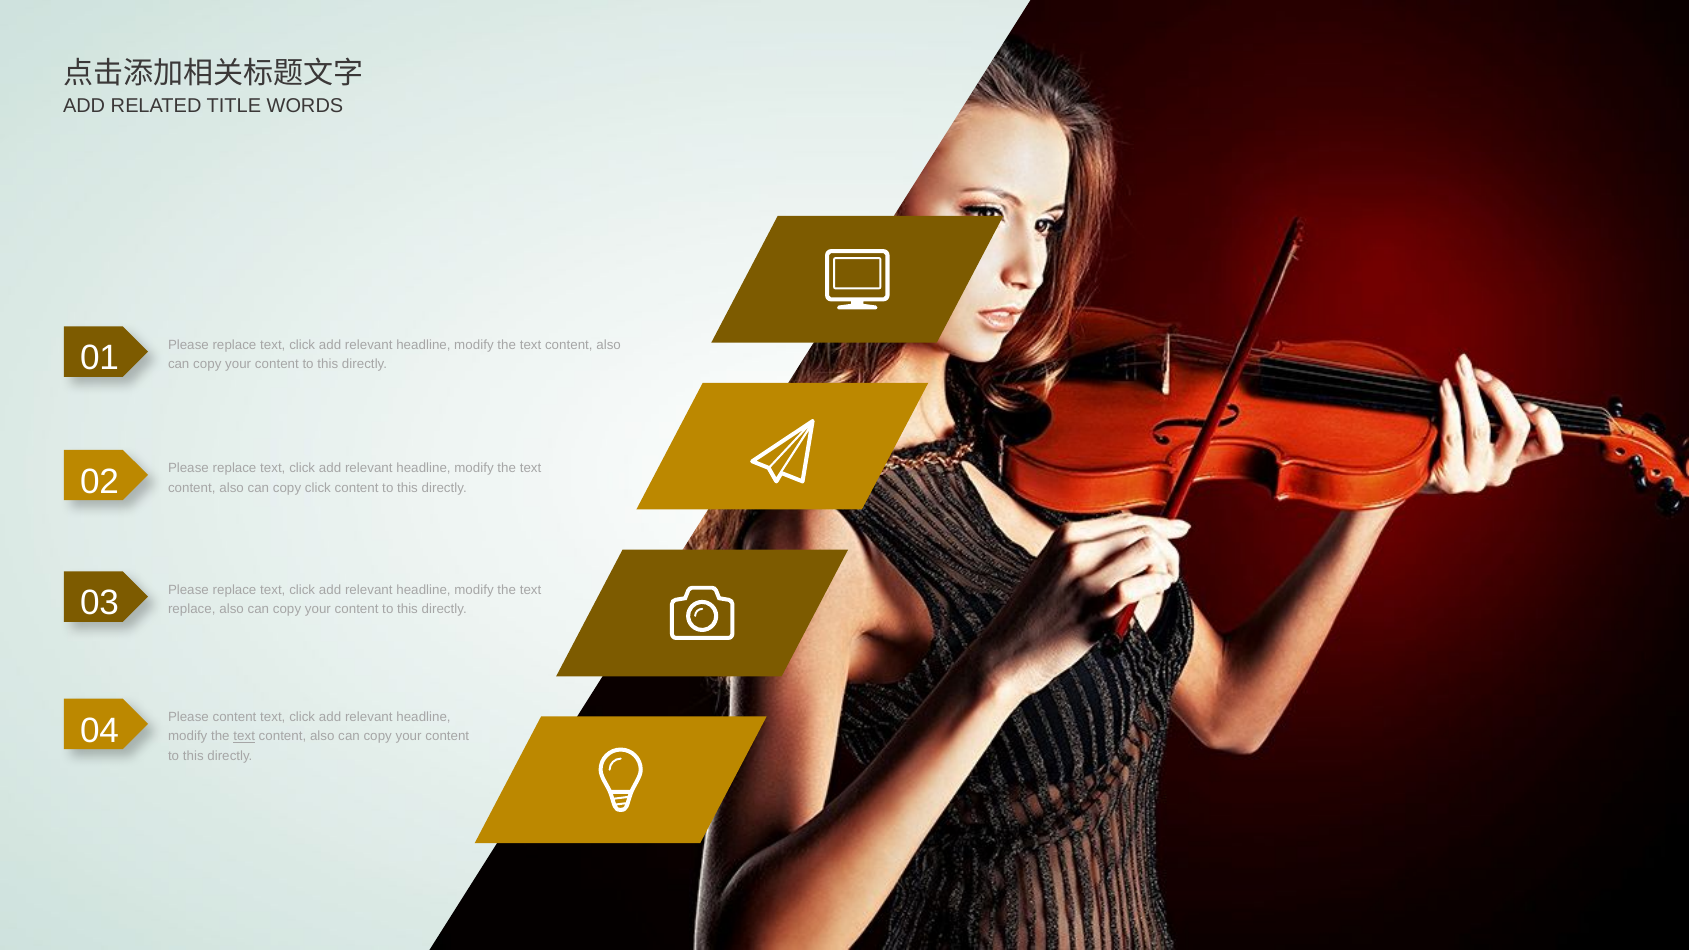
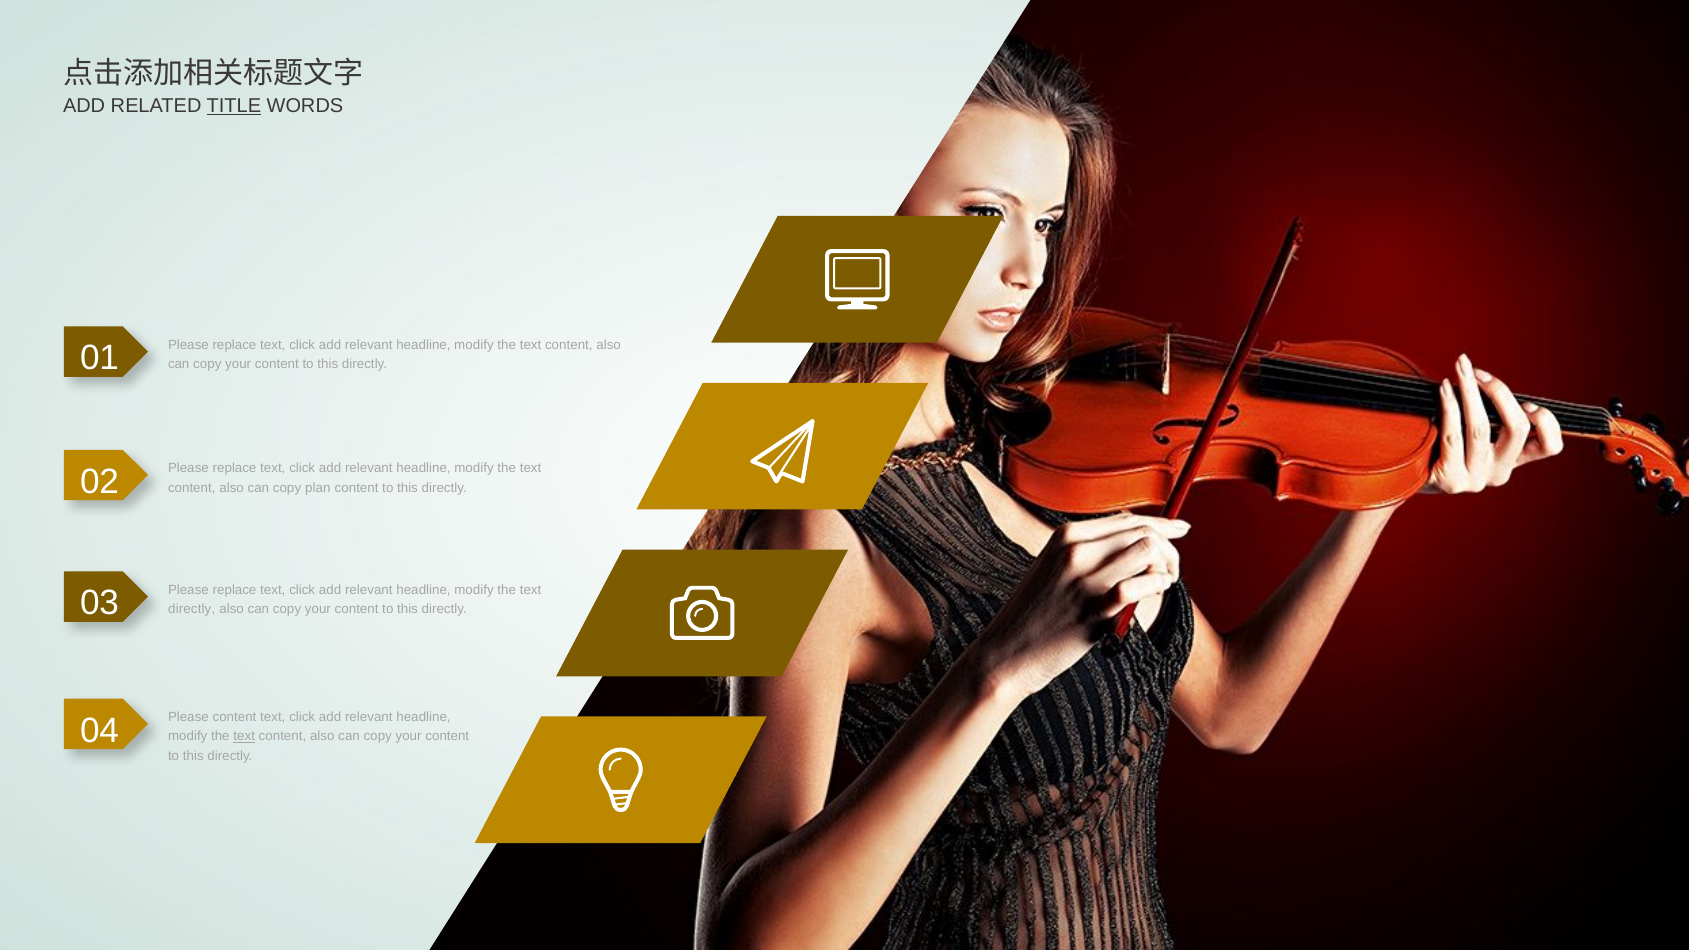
TITLE underline: none -> present (234, 106)
copy click: click -> plan (318, 488)
replace: replace -> directly (192, 609)
